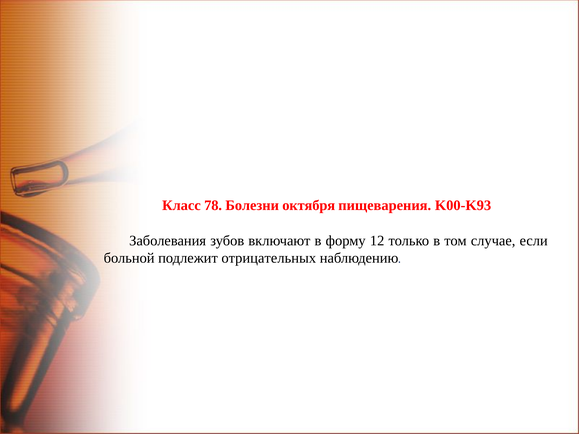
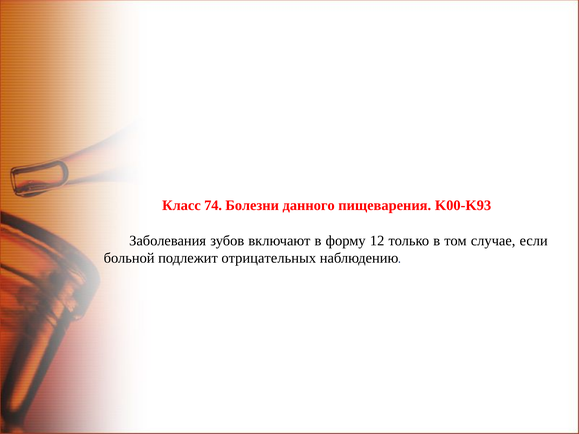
78: 78 -> 74 (213, 205)
октября: октября -> данного (309, 205)
